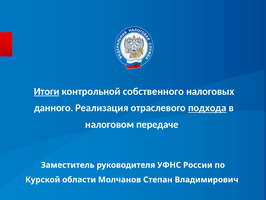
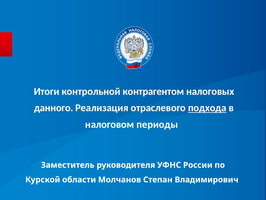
Итоги underline: present -> none (47, 91)
собственного: собственного -> контрагентом (153, 91)
передаче: передаче -> периоды (157, 124)
